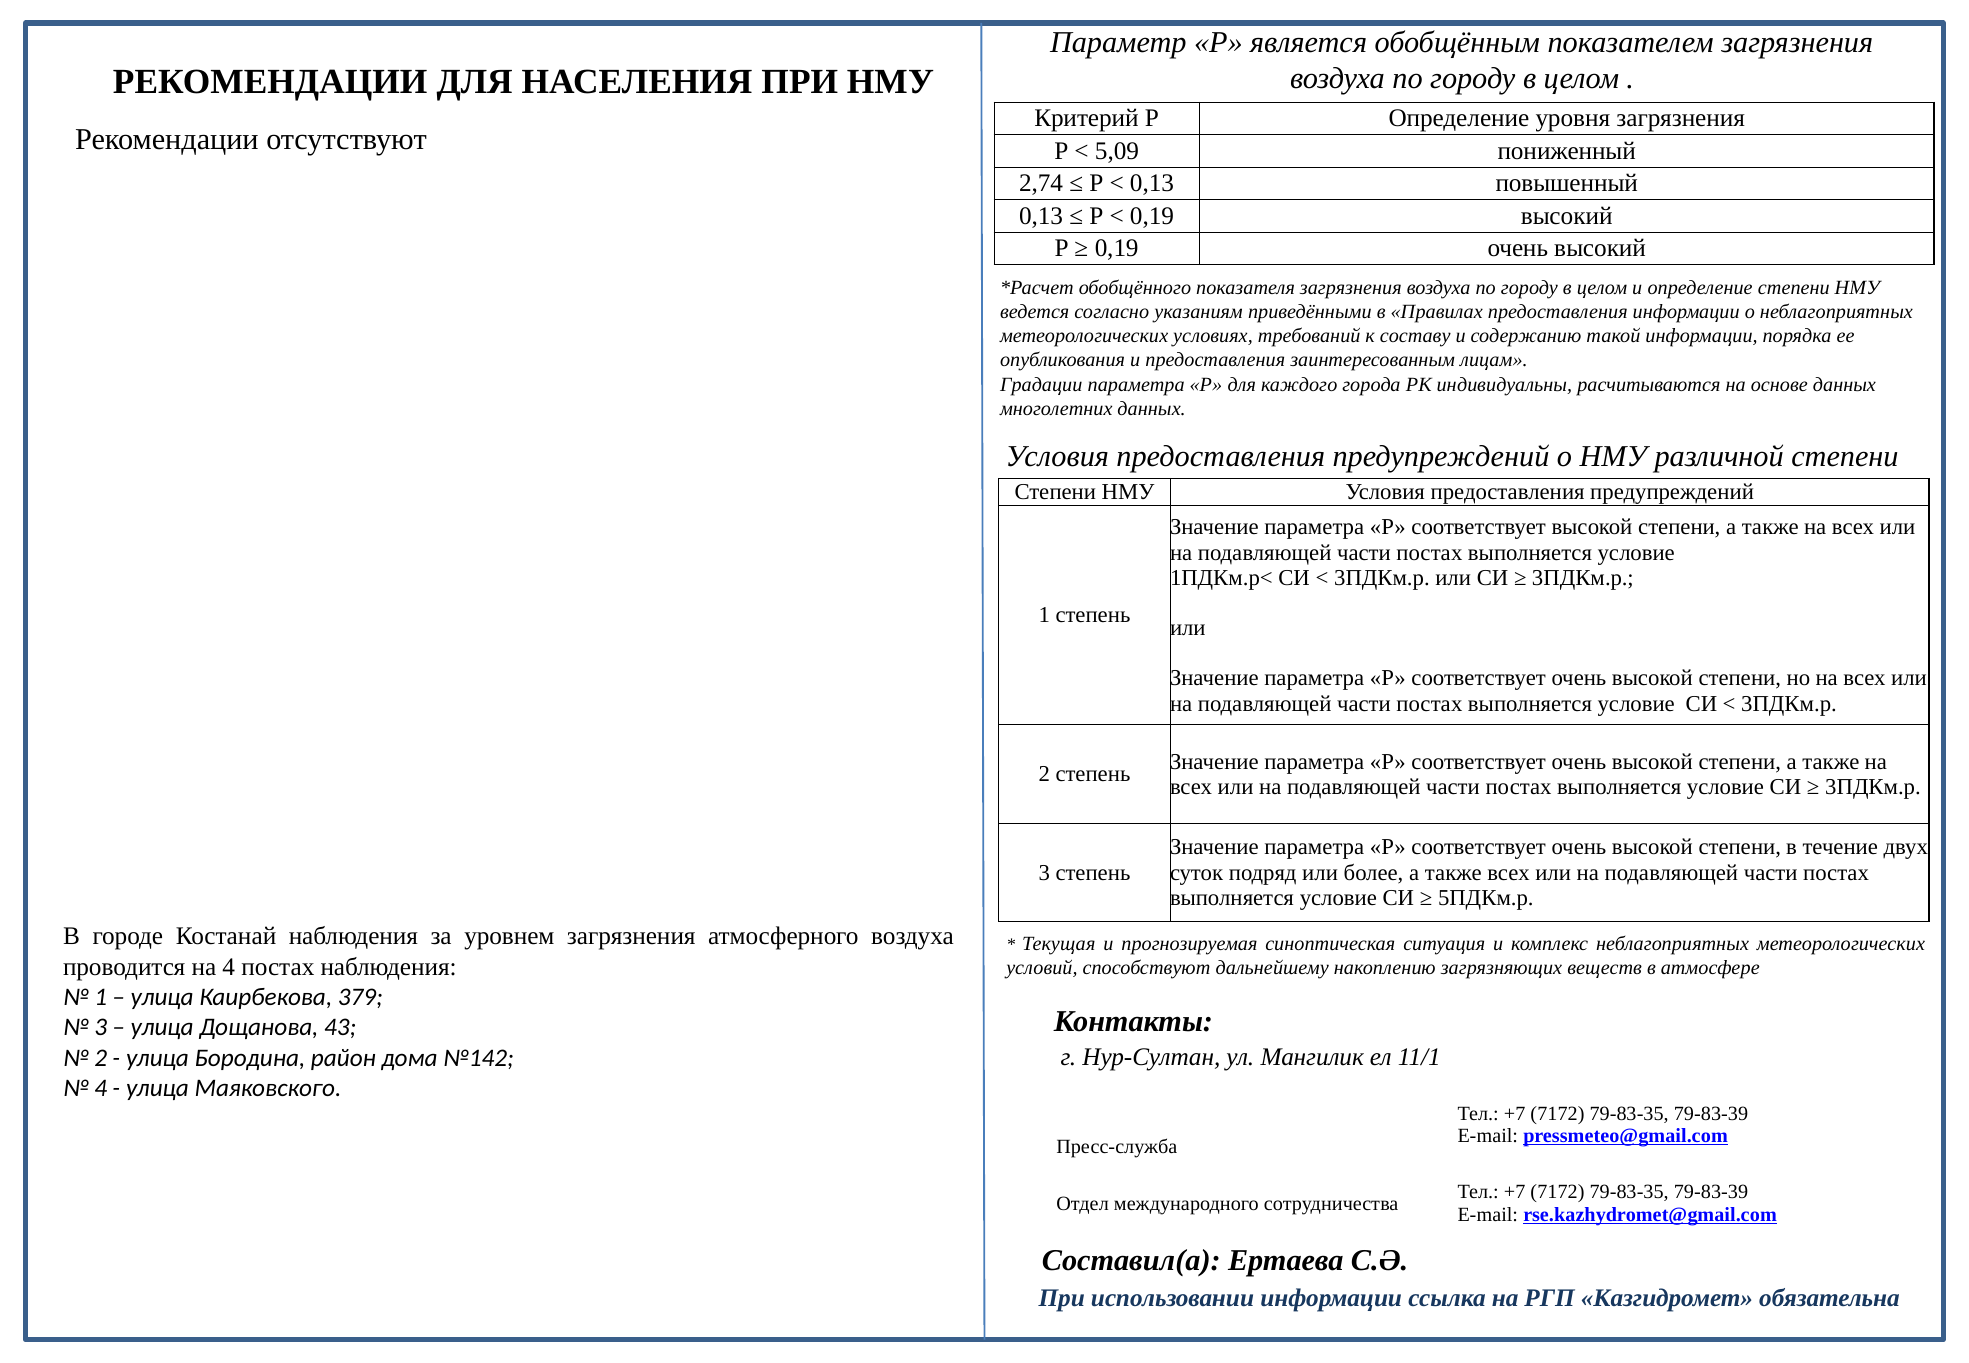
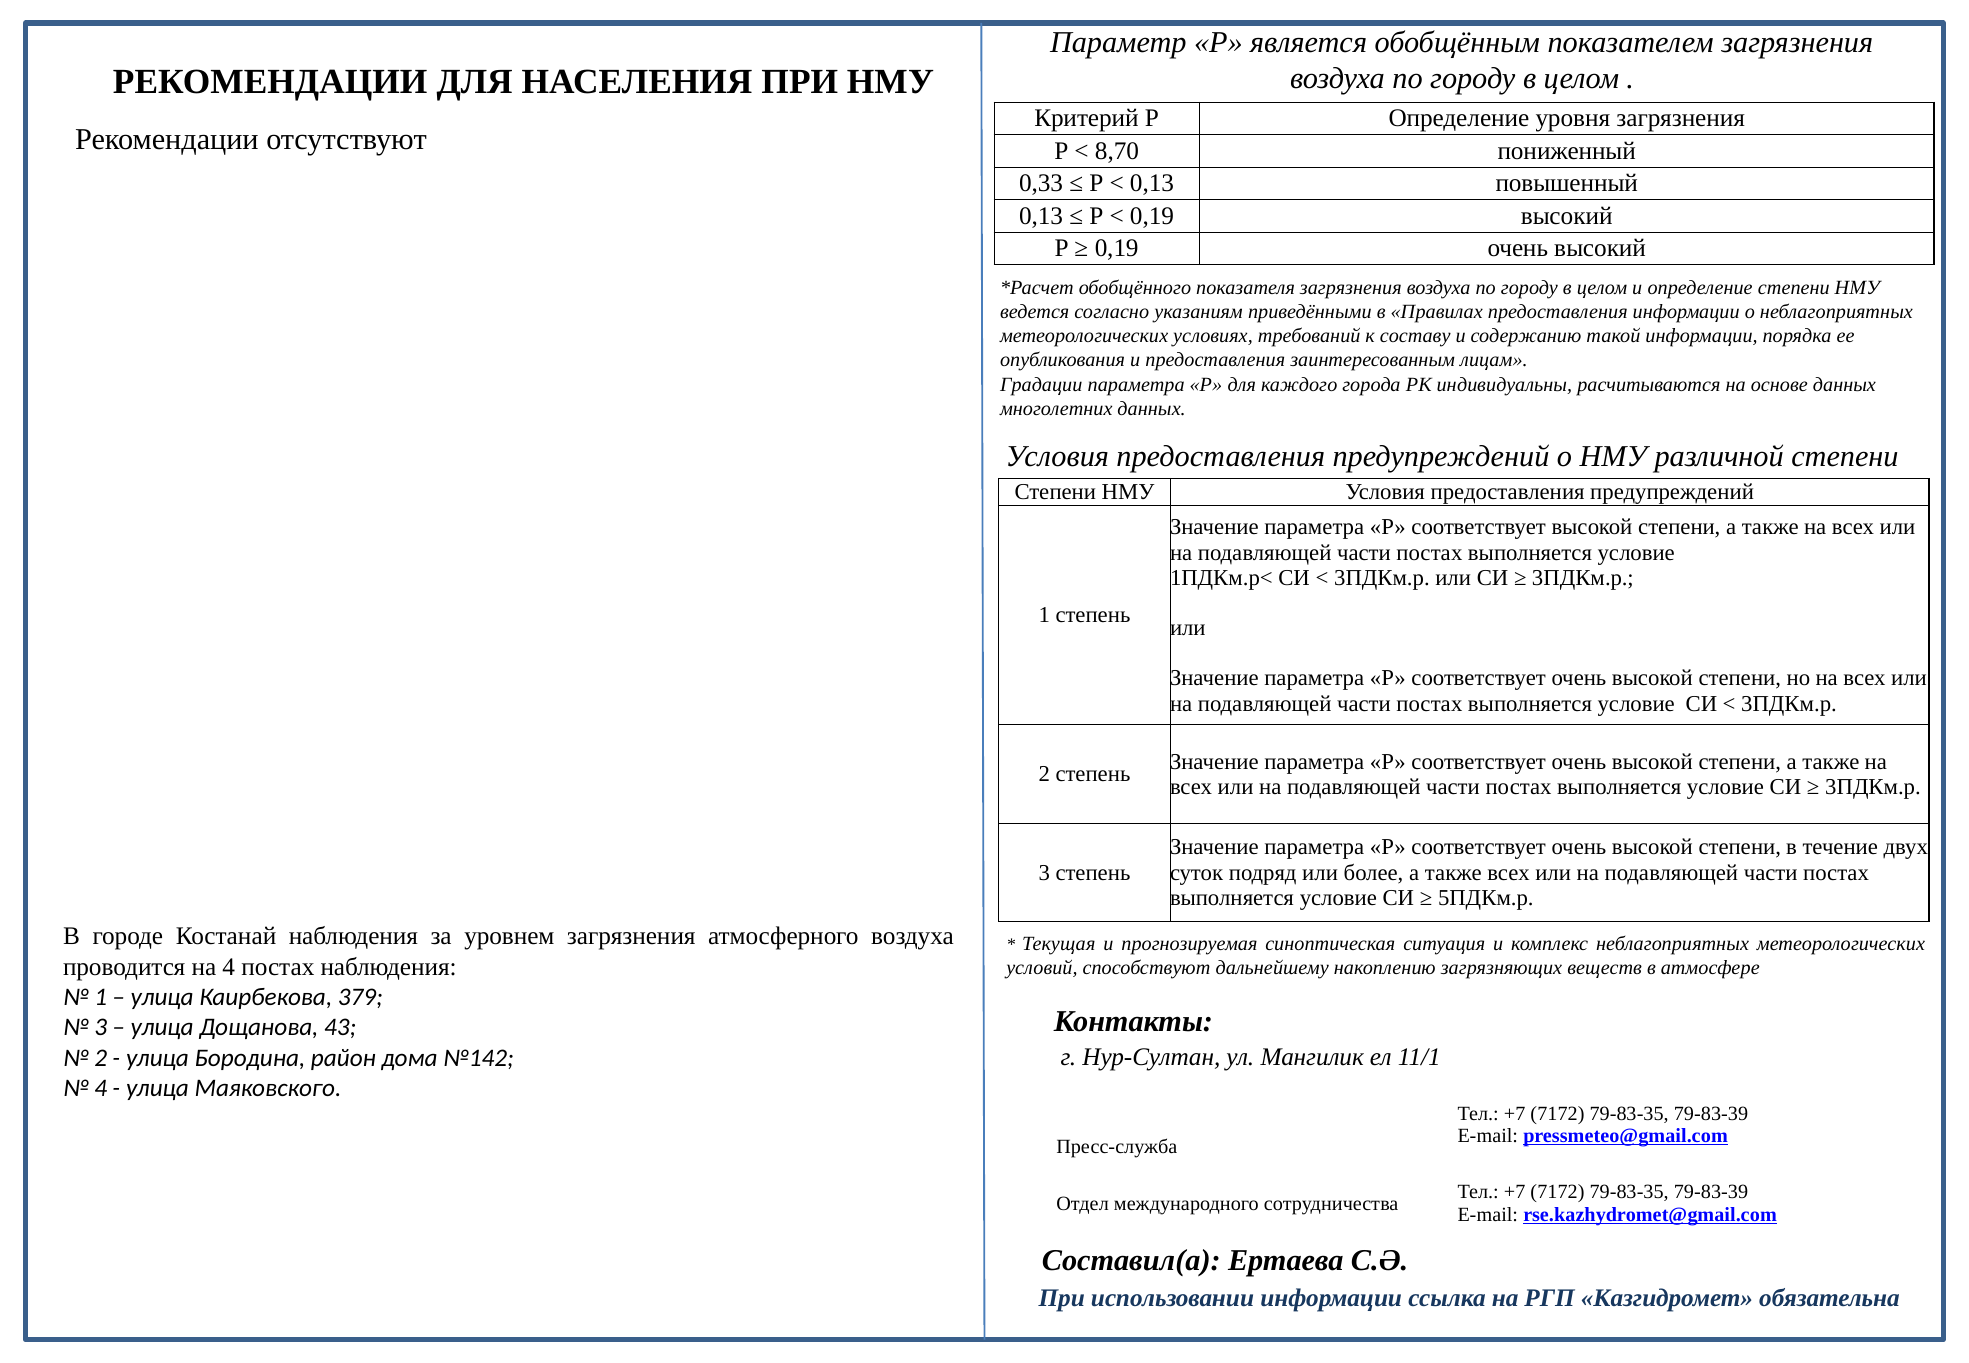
5,09: 5,09 -> 8,70 (1117, 151)
2,74: 2,74 -> 0,33 (1041, 183)
